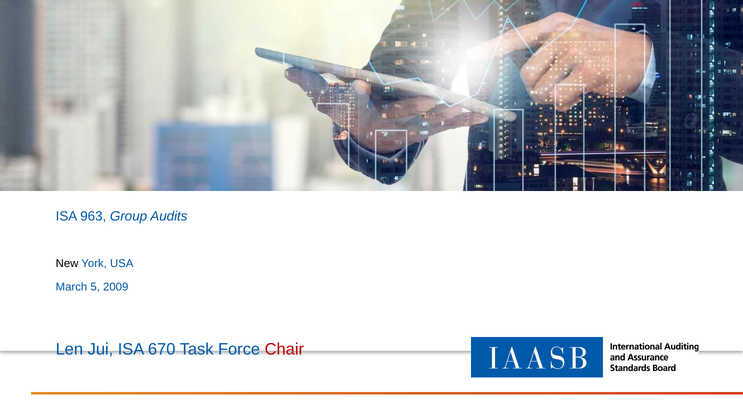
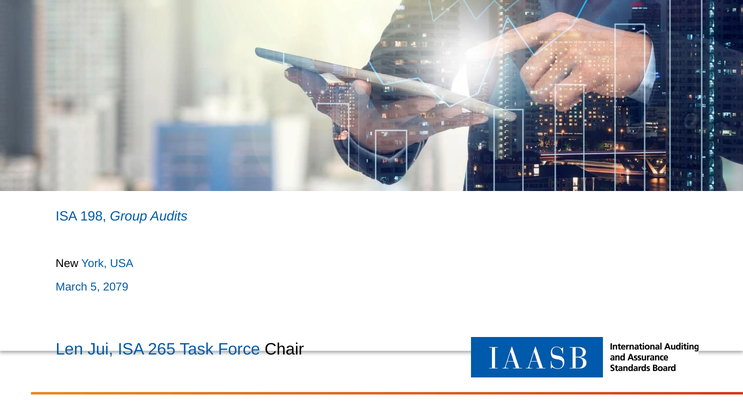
963: 963 -> 198 (93, 216)
2009: 2009 -> 2079 (116, 287)
670: 670 -> 265 (162, 349)
Chair colour: red -> black (284, 349)
